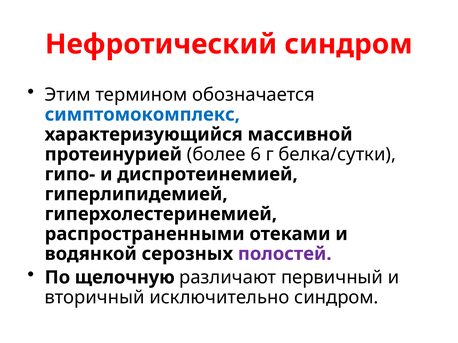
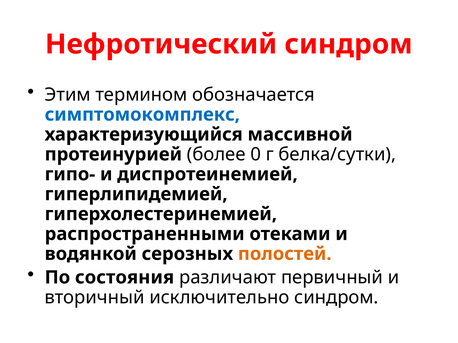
6: 6 -> 0 (256, 155)
полостей colour: purple -> orange (285, 254)
щелочную: щелочную -> состояния (125, 278)
